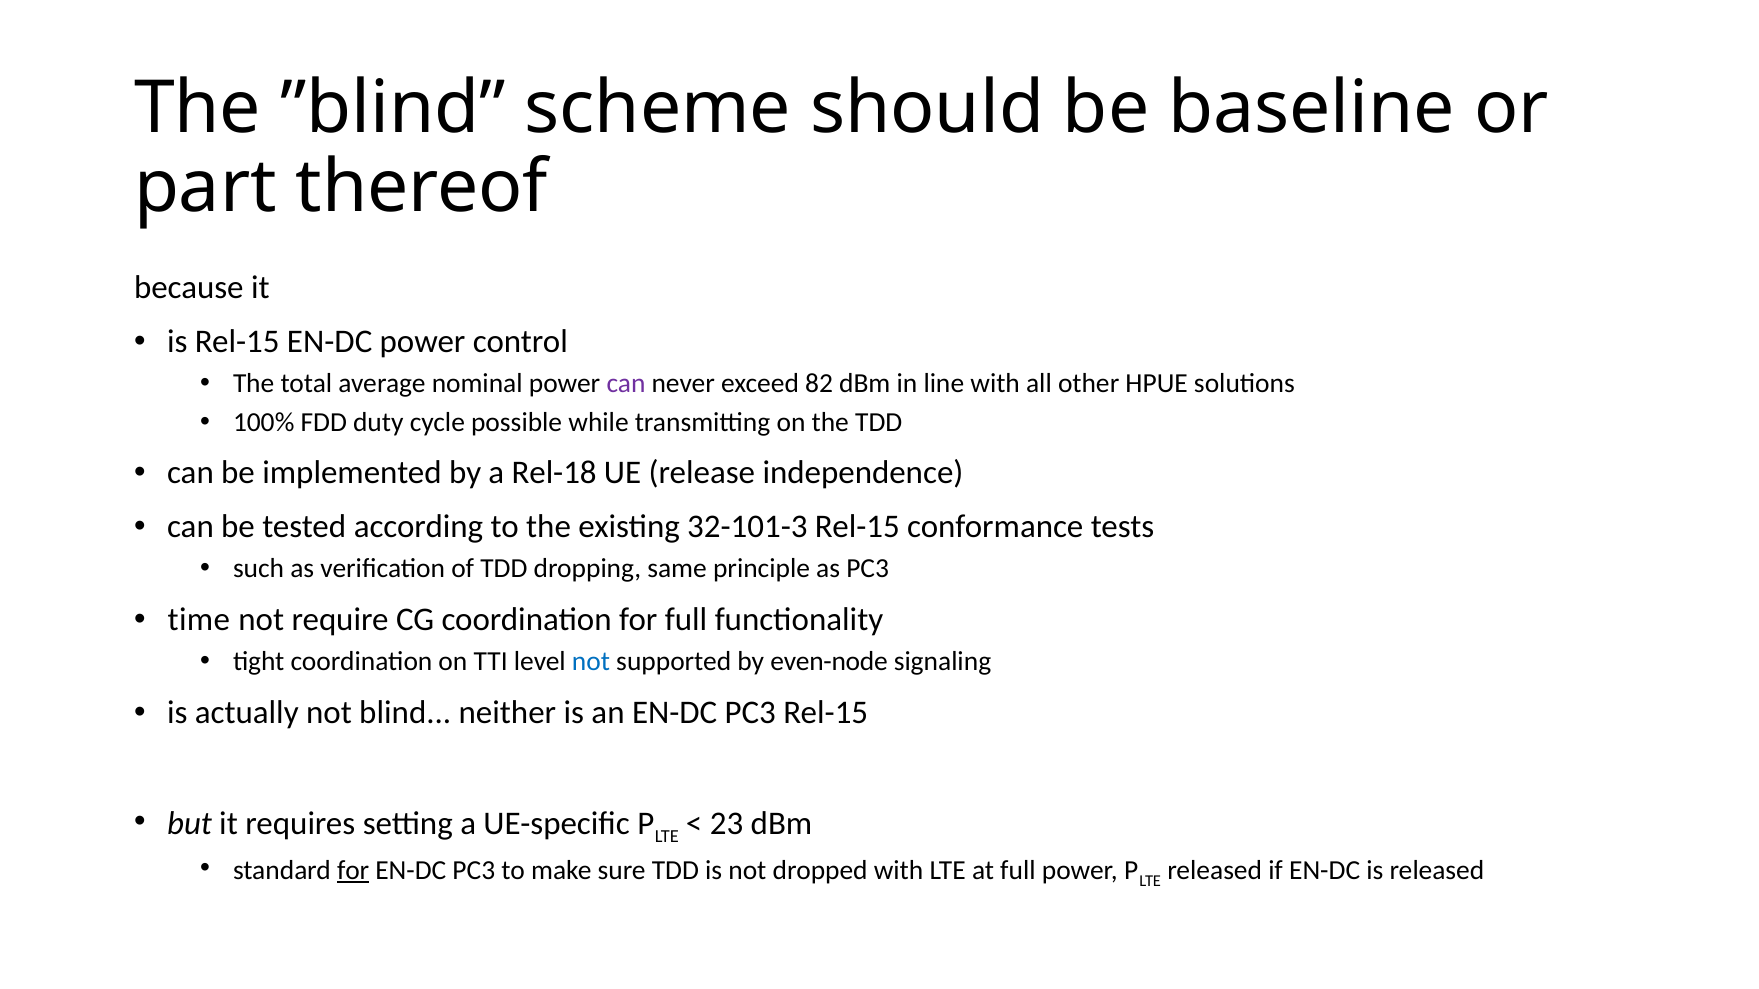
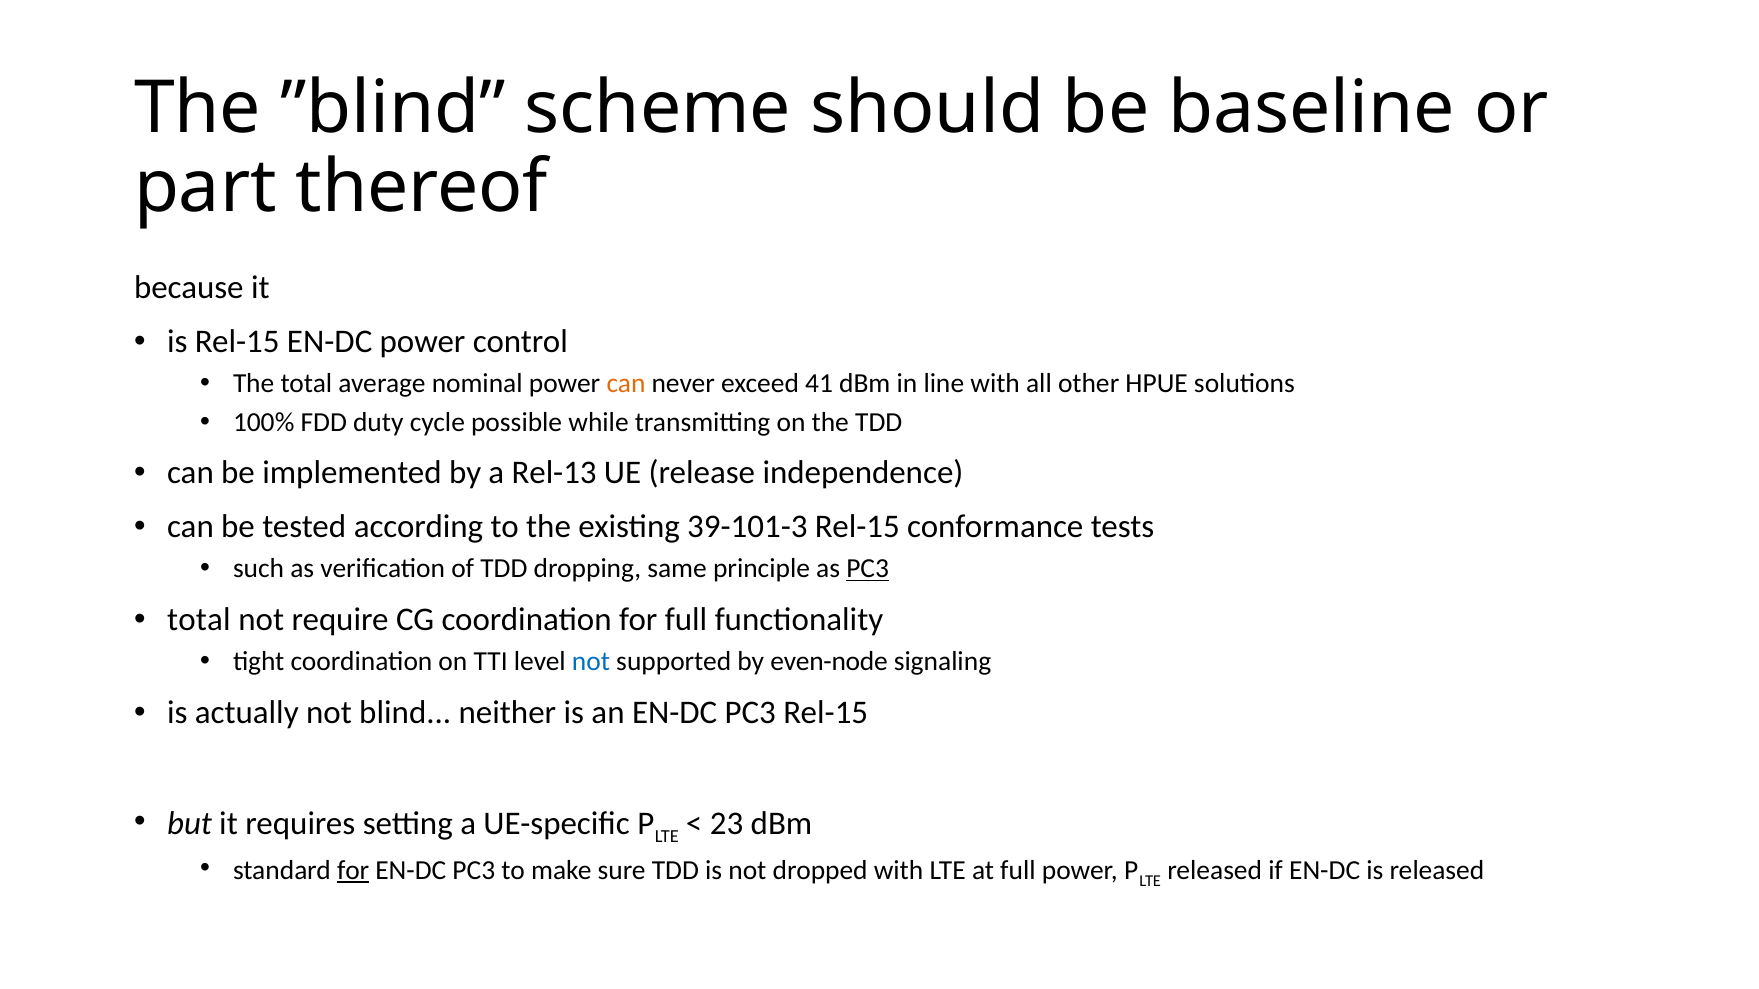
can colour: purple -> orange (626, 383)
82: 82 -> 41 (819, 383)
Rel-18: Rel-18 -> Rel-13 (554, 473)
32-101-3: 32-101-3 -> 39-101-3 (747, 527)
PC3 underline: none -> present (868, 569)
time: time -> total (199, 620)
